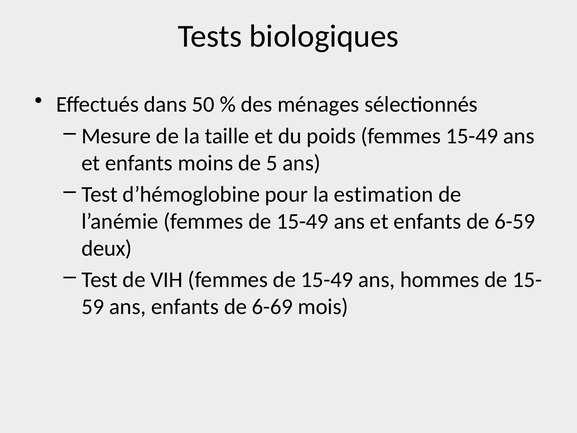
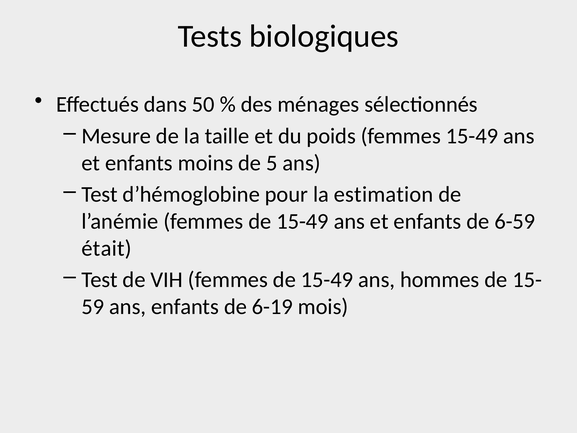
deux: deux -> était (107, 248)
6-69: 6-69 -> 6-19 (272, 307)
